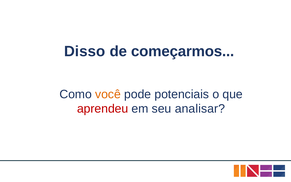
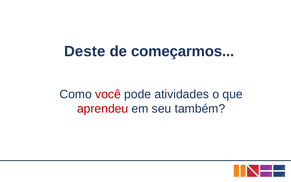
Disso: Disso -> Deste (85, 51)
você colour: orange -> red (108, 94)
potenciais: potenciais -> atividades (182, 94)
analisar: analisar -> também (200, 109)
